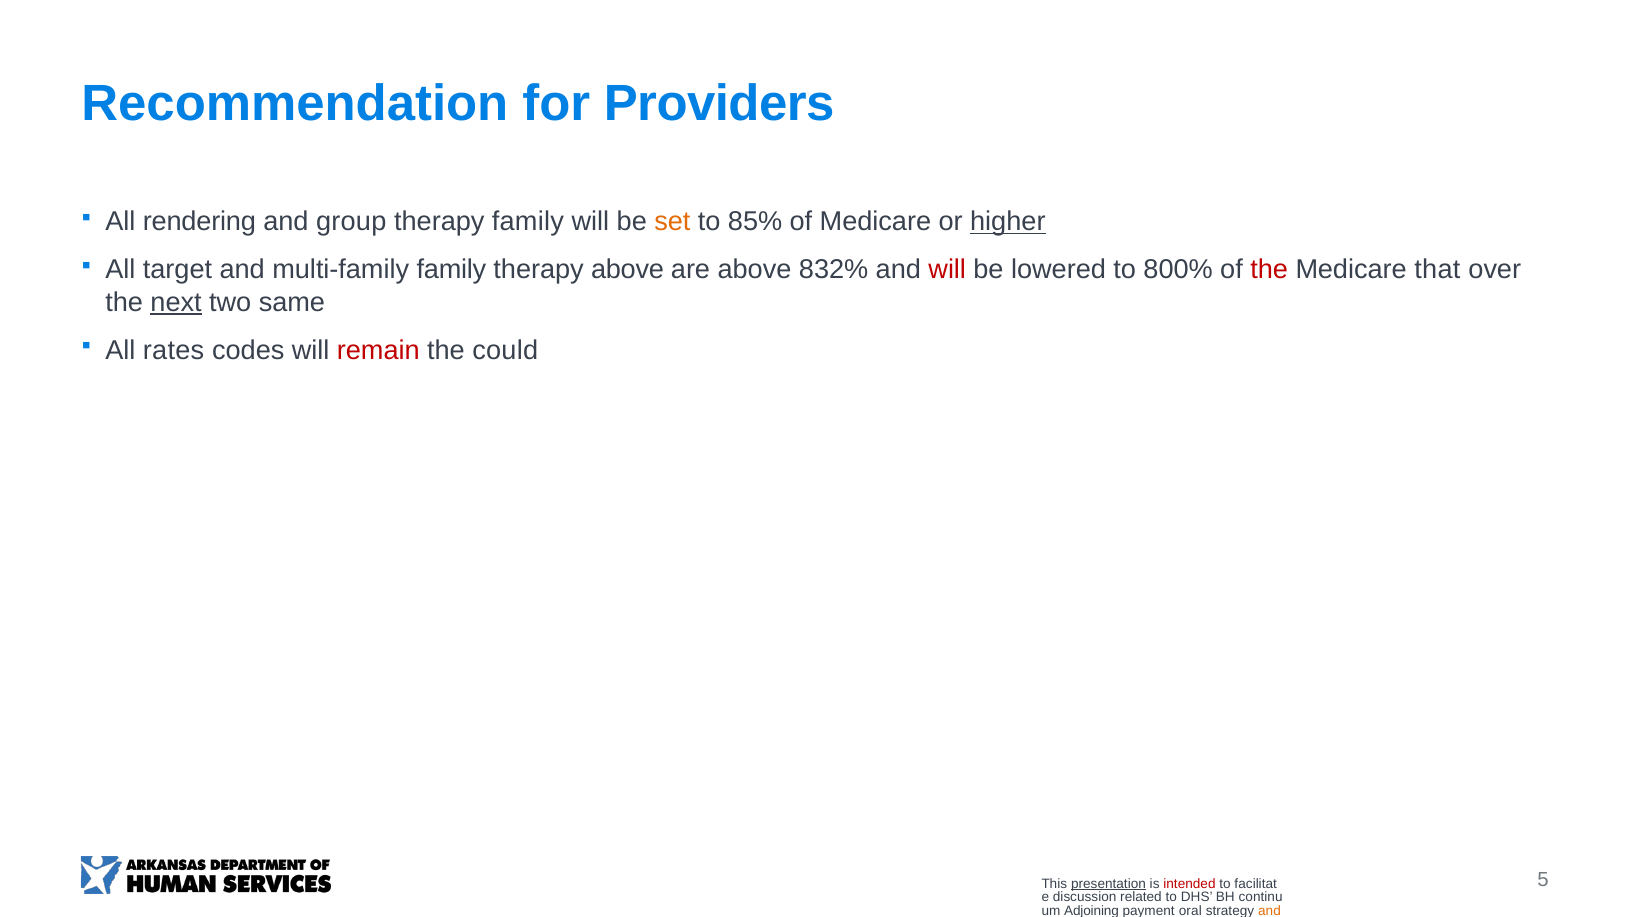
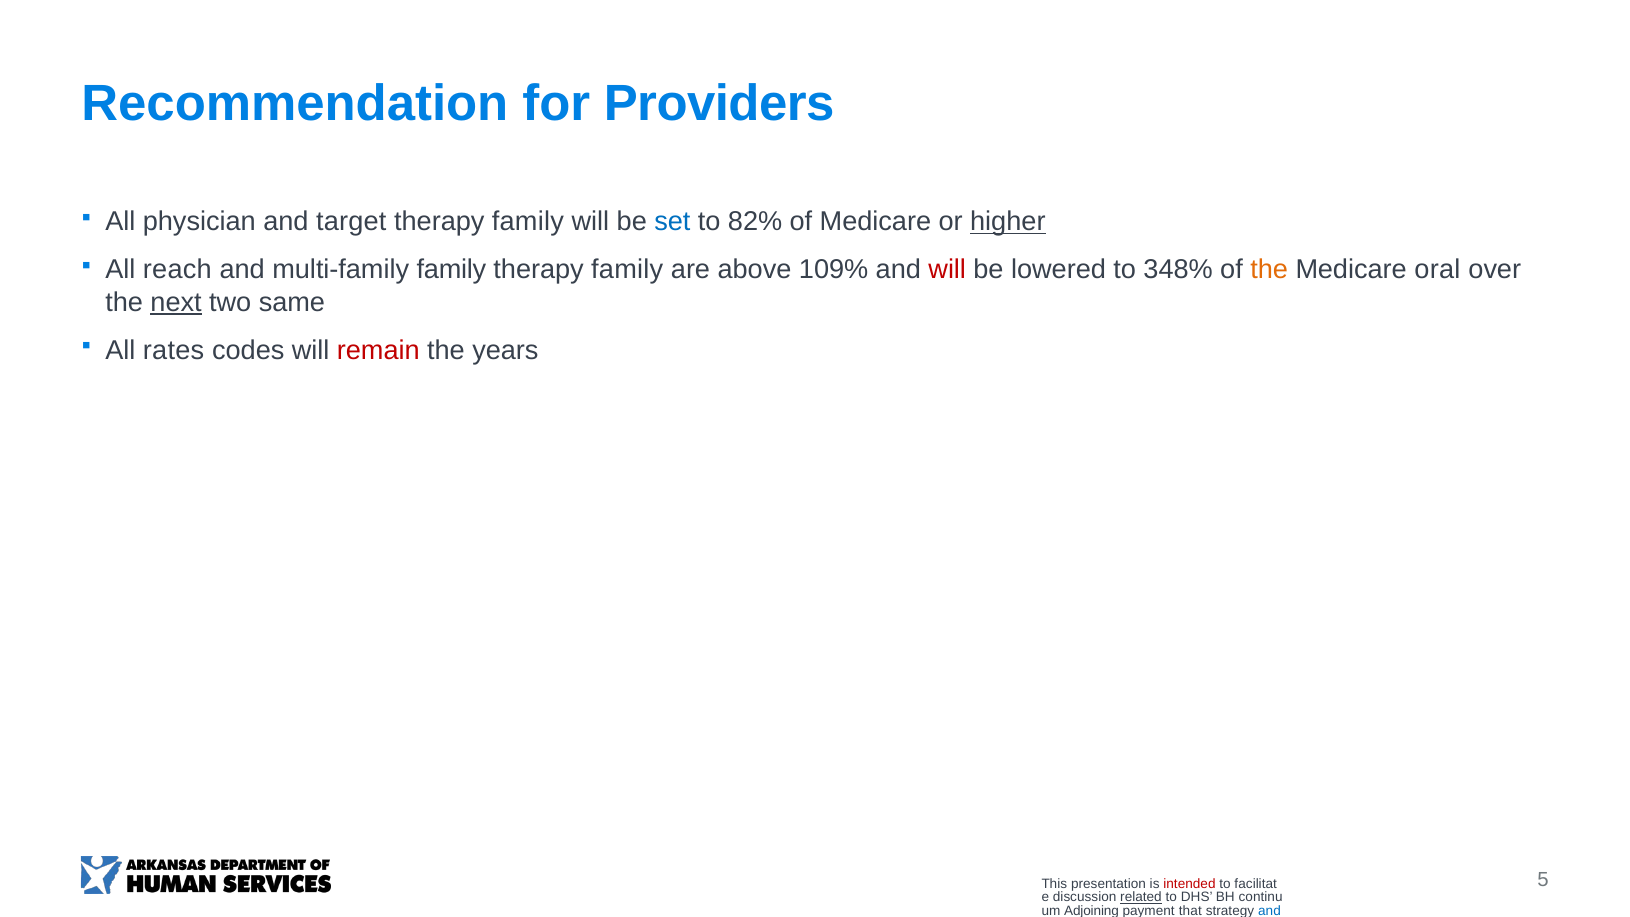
rendering: rendering -> physician (199, 222)
group: group -> target (351, 222)
set colour: orange -> blue (672, 222)
85%: 85% -> 82% (755, 222)
target: target -> reach (177, 270)
above: above -> family (627, 270)
832%: 832% -> 109% (834, 270)
800%: 800% -> 348% (1178, 270)
the colour: red -> orange (1269, 270)
Medicare that: that -> oral (1437, 270)
could: could -> years (505, 350)
presentation underline: present -> none (1108, 884)
related underline: none -> present (1141, 897)
payment oral: oral -> that (1190, 911)
and colour: orange -> blue (1270, 911)
